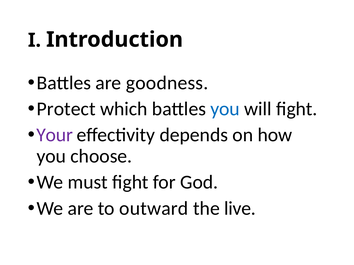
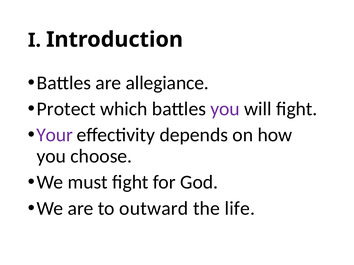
goodness: goodness -> allegiance (167, 83)
you colour: blue -> purple (225, 109)
live: live -> life (240, 209)
